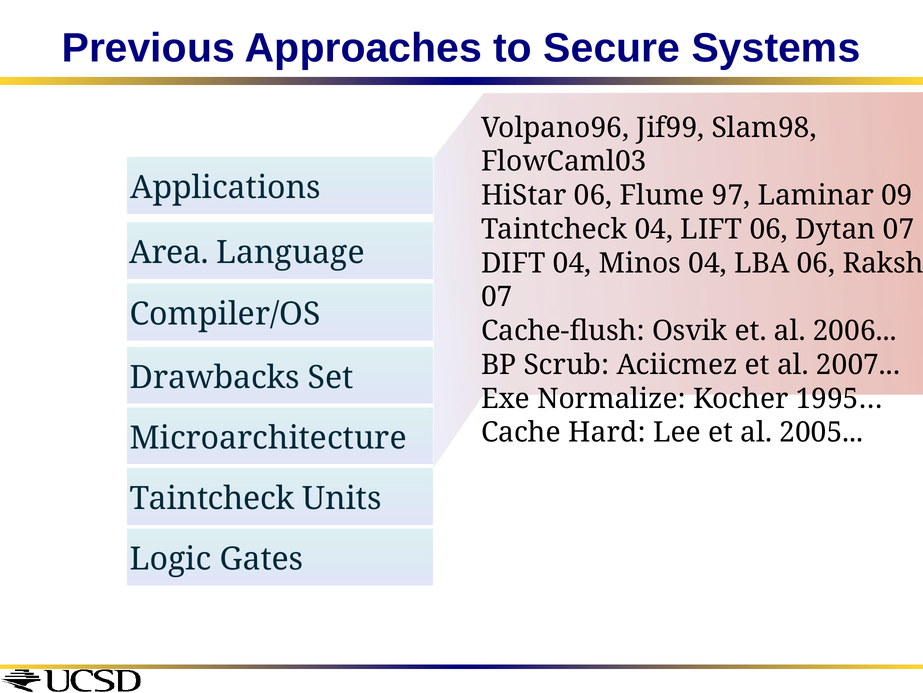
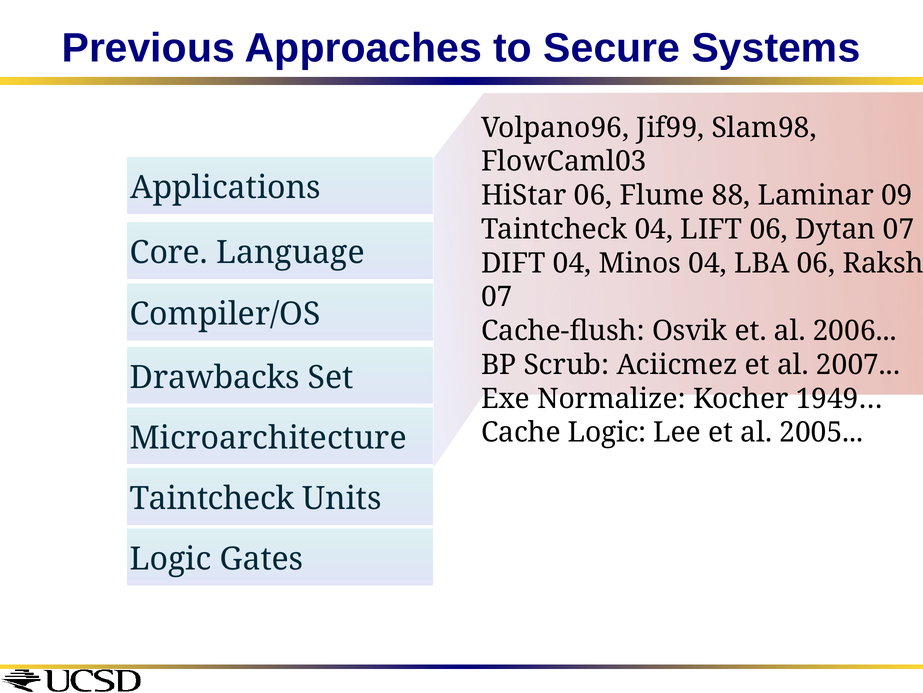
97: 97 -> 88 (731, 195)
Area: Area -> Core (169, 253)
1995…: 1995… -> 1949… (839, 398)
Cache Hard: Hard -> Logic (607, 432)
